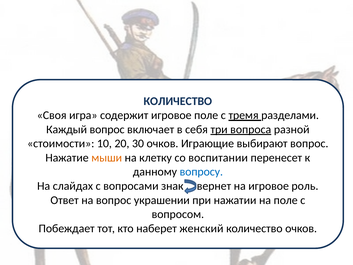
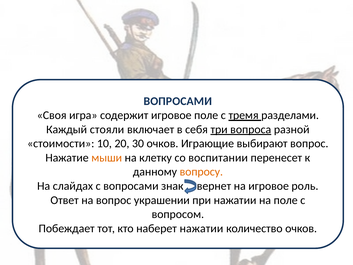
КОЛИЧЕСТВО: КОЛИЧЕСТВО -> ВОПРОСАМИ (178, 101)
Каждый вопрос: вопрос -> стояли (107, 129)
вопросу colour: blue -> orange (201, 172)
наберет женский: женский -> нажатии (201, 228)
